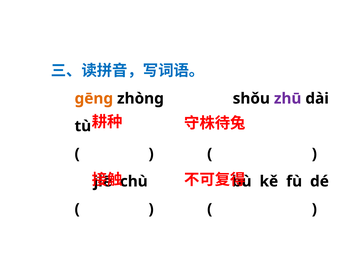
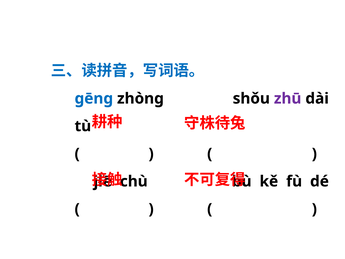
gēng colour: orange -> blue (94, 98)
